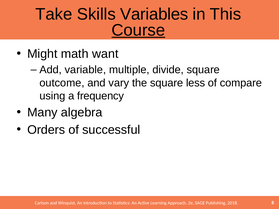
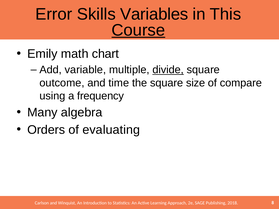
Take: Take -> Error (54, 14)
Might: Might -> Emily (42, 54)
want: want -> chart (105, 54)
divide underline: none -> present (168, 70)
vary: vary -> time (119, 83)
less: less -> size (196, 83)
successful: successful -> evaluating (111, 130)
